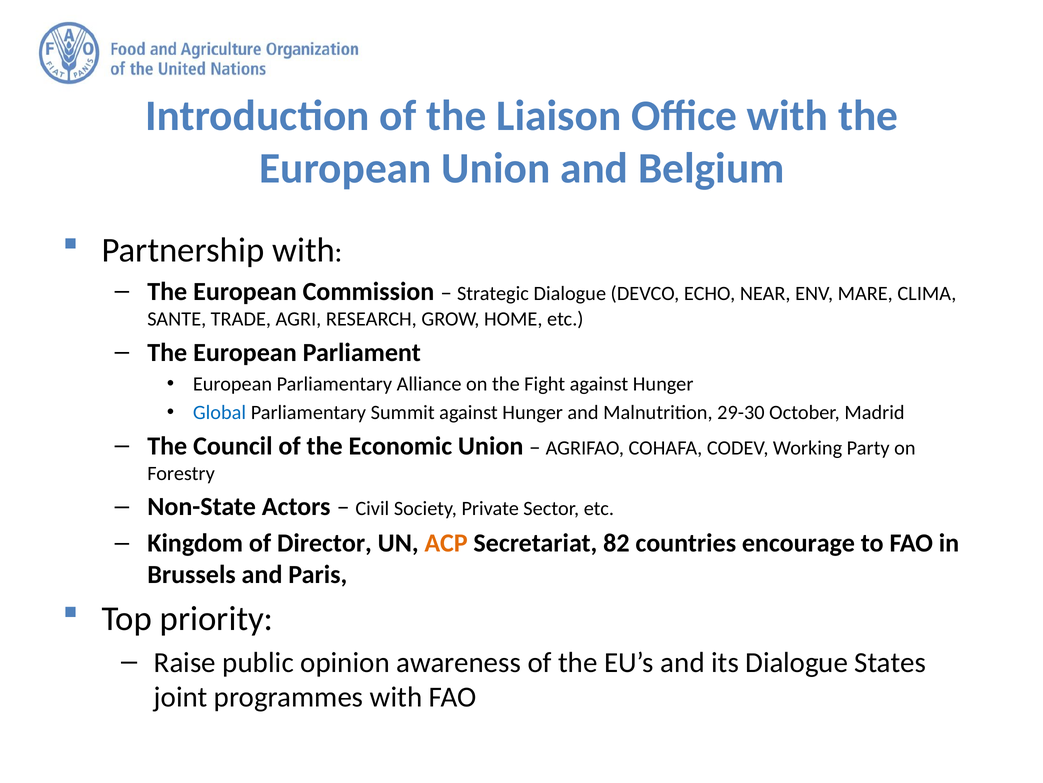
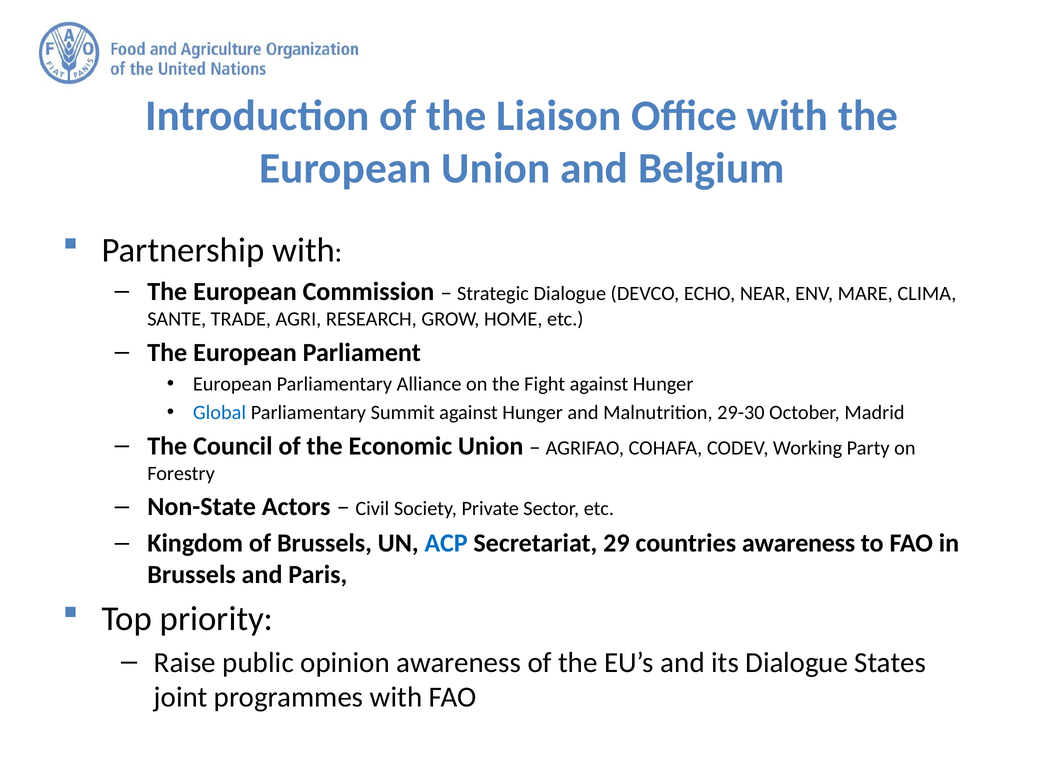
of Director: Director -> Brussels (324, 543)
ACP colour: orange -> blue (446, 543)
82: 82 -> 29 (616, 543)
countries encourage: encourage -> awareness (799, 543)
